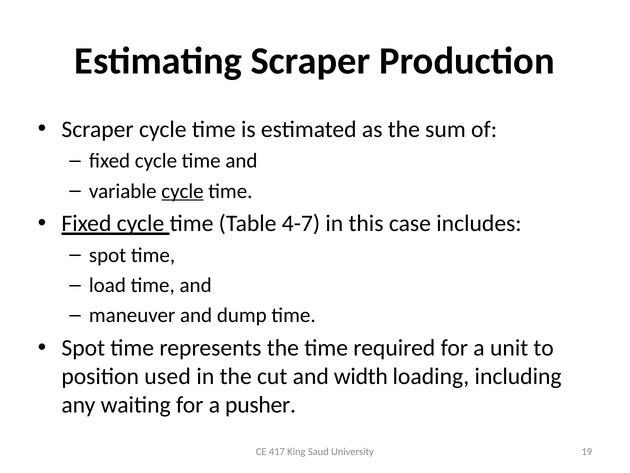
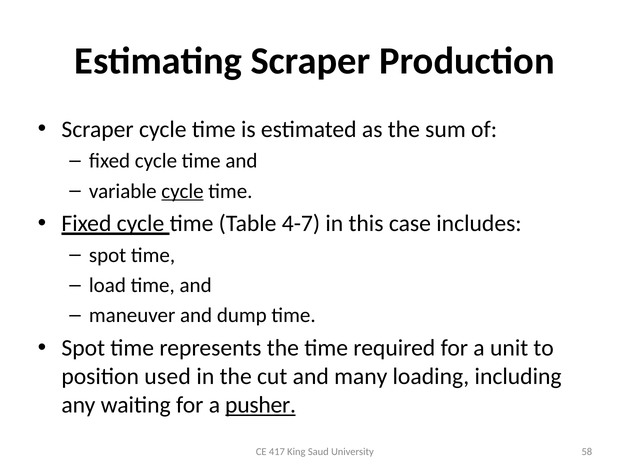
width: width -> many (361, 376)
pusher underline: none -> present (261, 405)
19: 19 -> 58 (587, 451)
